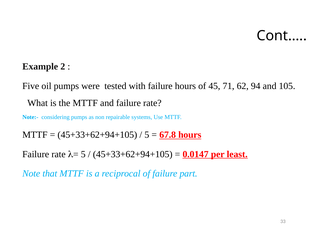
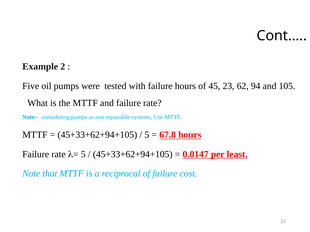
71: 71 -> 23 (229, 86)
part: part -> cost (188, 174)
